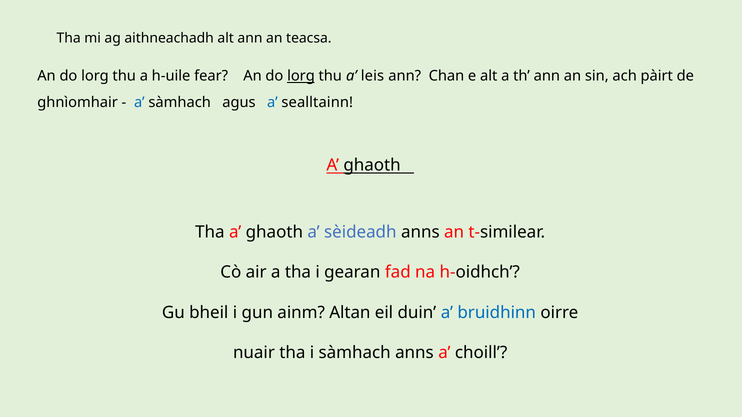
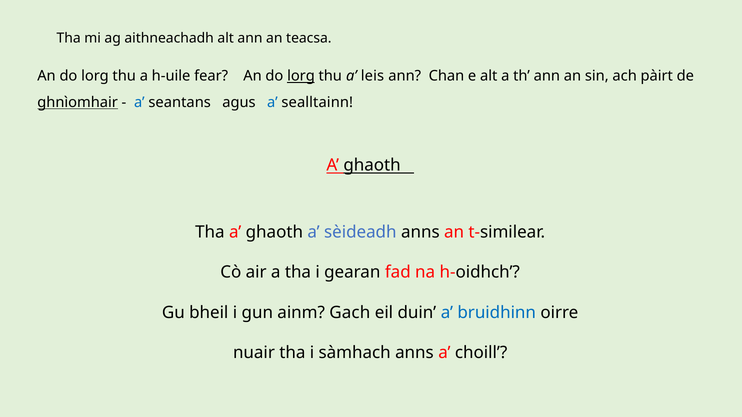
ghnìomhair underline: none -> present (78, 103)
a sàmhach: sàmhach -> seantans (180, 103)
Altan: Altan -> Gach (350, 313)
